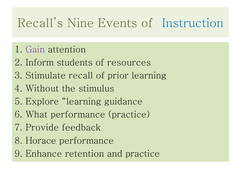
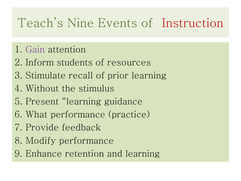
Recall’s: Recall’s -> Teach’s (40, 23)
Instruction colour: blue -> red (193, 23)
Explore: Explore -> Present (42, 101)
Horace: Horace -> Modify (41, 140)
and practice: practice -> learning (143, 153)
